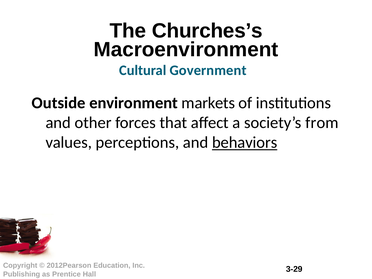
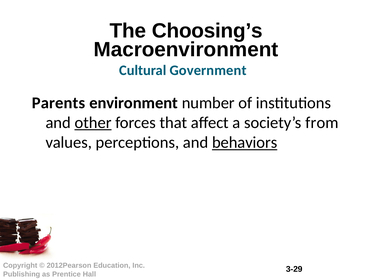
Churches’s: Churches’s -> Choosing’s (207, 31)
Outside: Outside -> Parents (59, 103)
markets: markets -> number (208, 103)
other underline: none -> present (93, 123)
